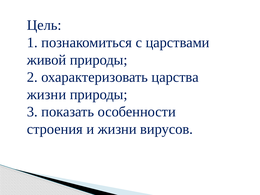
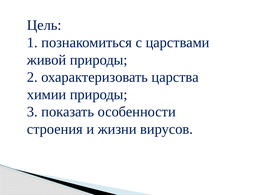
жизни: жизни -> химии (47, 94)
